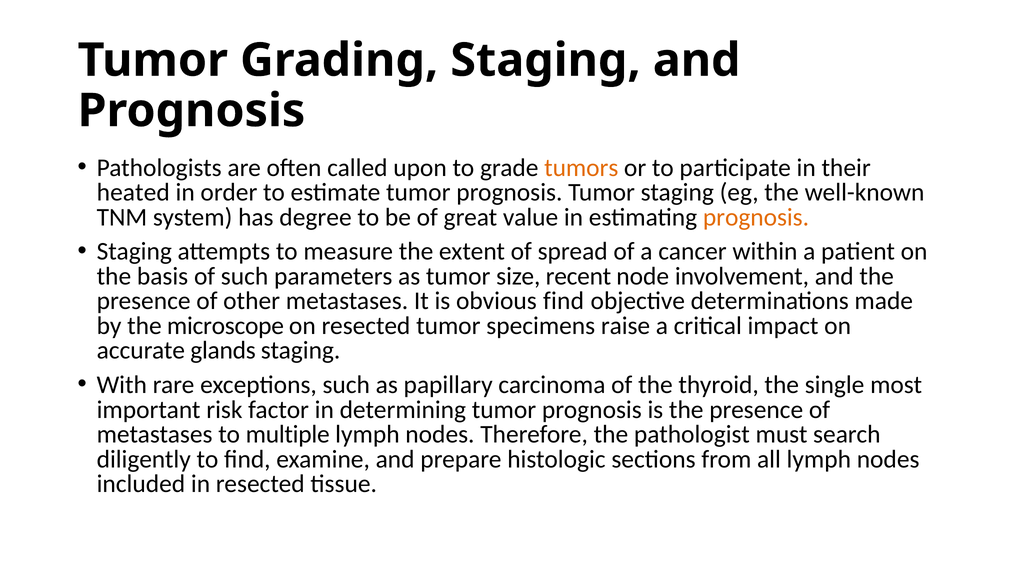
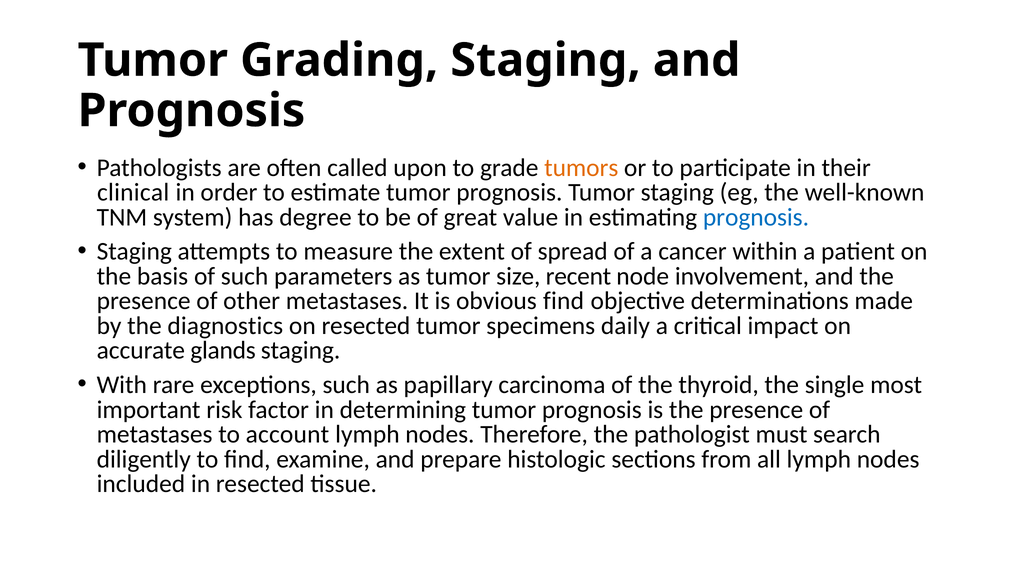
heated: heated -> clinical (133, 192)
prognosis colour: orange -> blue (756, 217)
microscope: microscope -> diagnostics (225, 326)
raise: raise -> daily (625, 326)
multiple: multiple -> account (287, 434)
